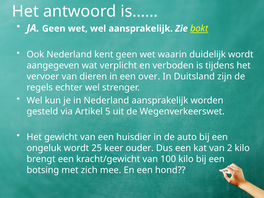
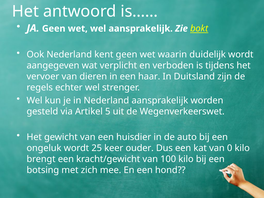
over: over -> haar (149, 77)
2: 2 -> 0 (230, 148)
